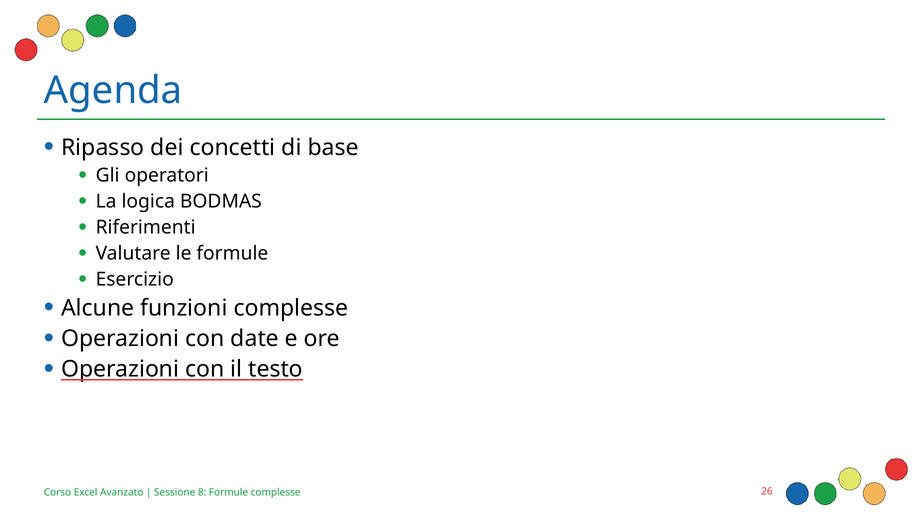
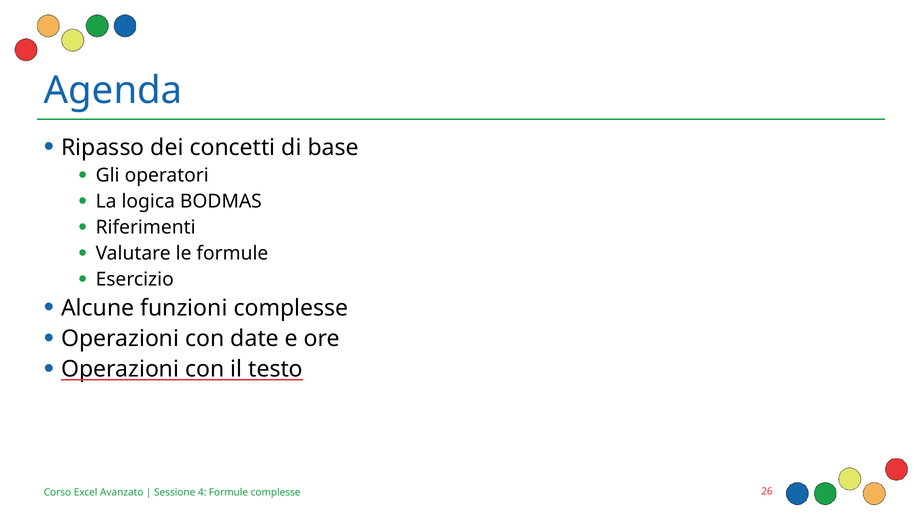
8: 8 -> 4 (202, 492)
